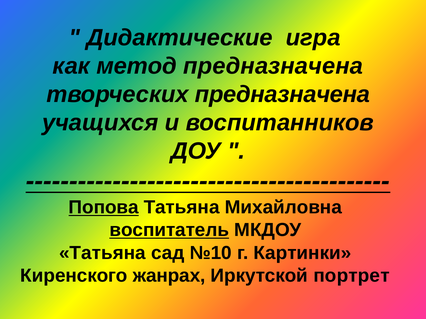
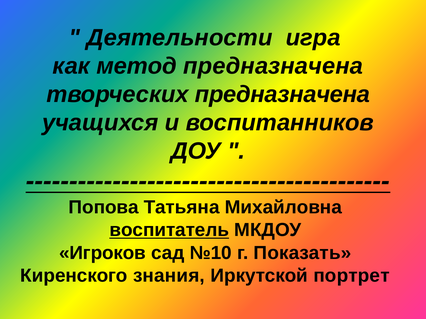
Дидактические: Дидактические -> Деятельности (180, 38)
Попова underline: present -> none (104, 208)
Татьяна: Татьяна -> Игроков (102, 253)
Картинки: Картинки -> Показать (302, 253)
жанрах: жанрах -> знания (169, 276)
